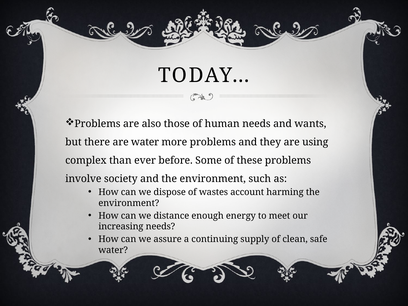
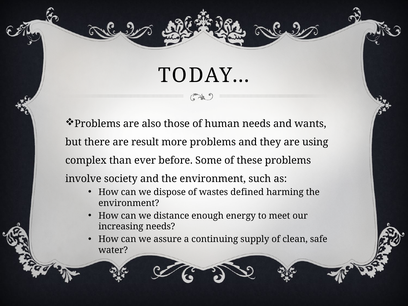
are water: water -> result (145, 142)
account: account -> defined (247, 192)
